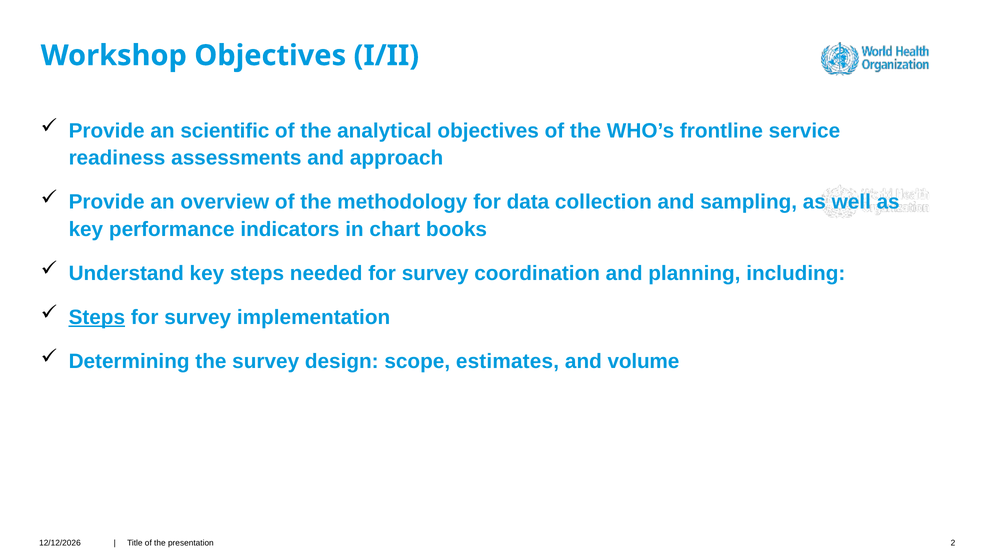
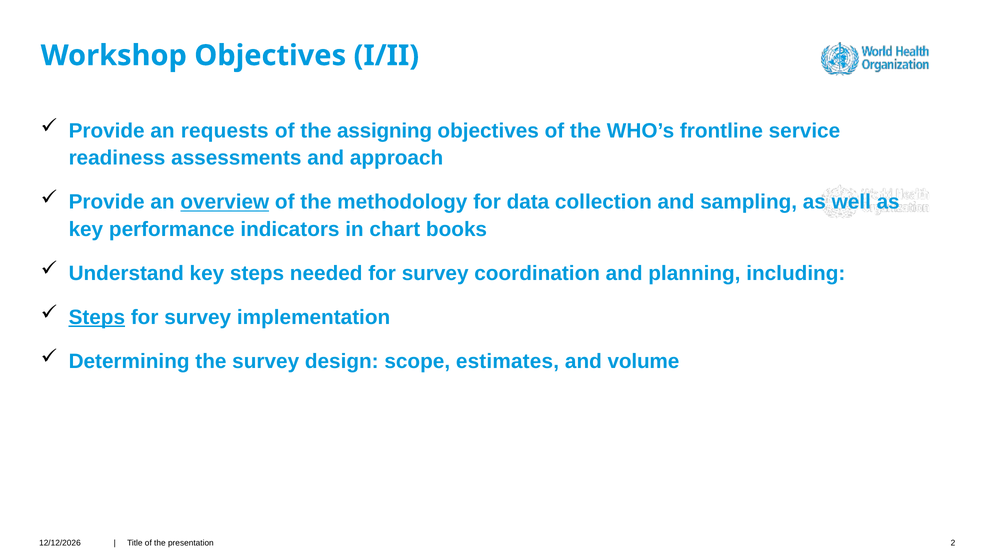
scientific: scientific -> requests (225, 131)
analytical: analytical -> assigning (385, 131)
overview underline: none -> present (225, 202)
